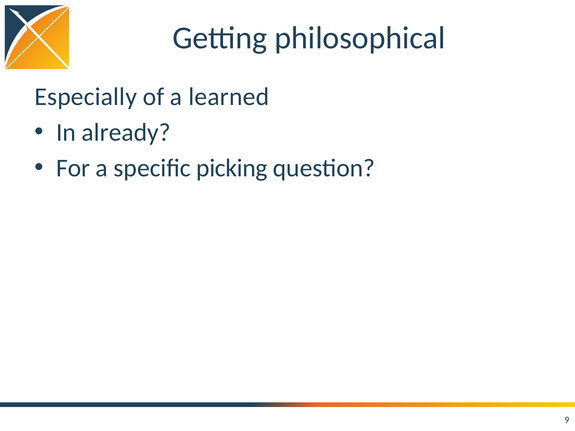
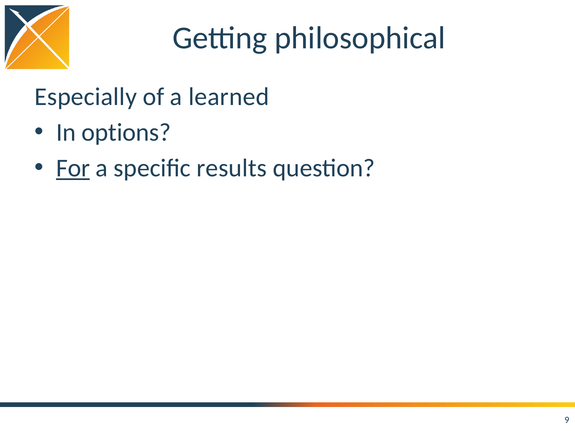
already: already -> options (126, 132)
For underline: none -> present (73, 168)
picking: picking -> results (232, 168)
